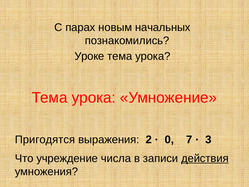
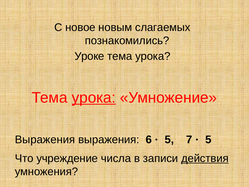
парах: парах -> новое (80, 27)
начальных: начальных -> слагаемых (163, 27)
урока underline: none -> present (94, 98)
Пригодятся: Пригодятся -> Выражения (45, 139)
2: 2 -> 6 (149, 139)
0: 0 -> 5 (169, 139)
3: 3 -> 5 (208, 139)
